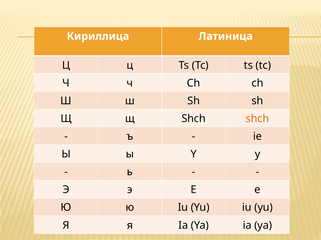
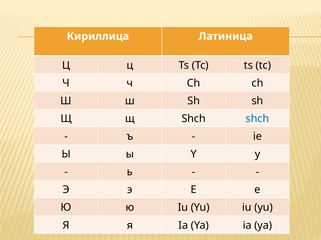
shch colour: orange -> blue (257, 119)
